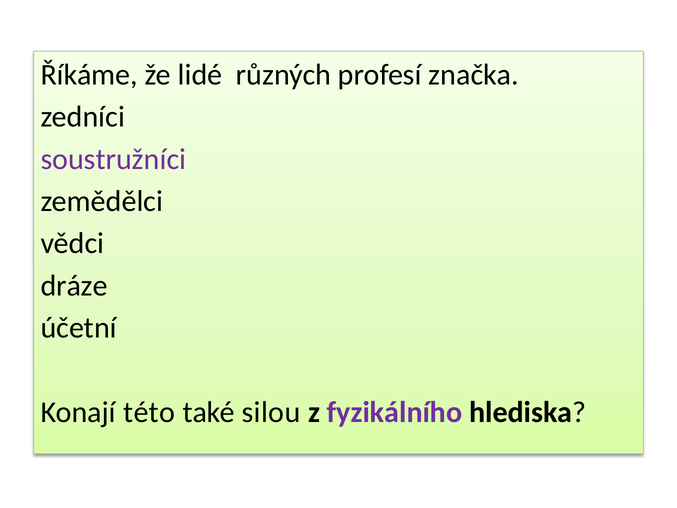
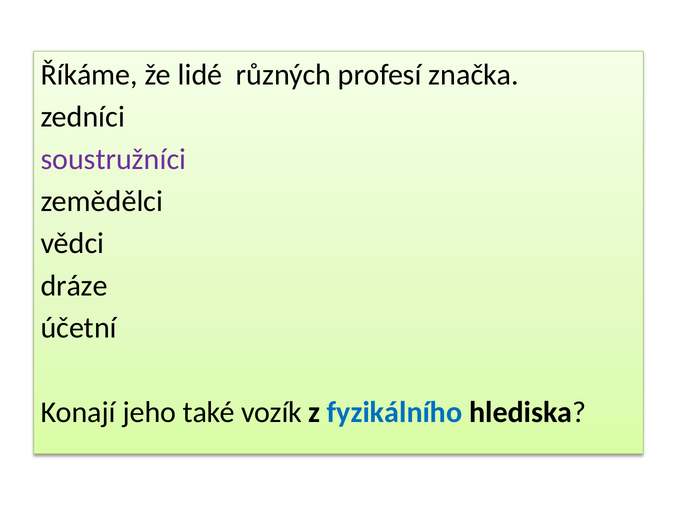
této: této -> jeho (149, 412)
silou: silou -> vozík (271, 412)
fyzikálního colour: purple -> blue (395, 412)
